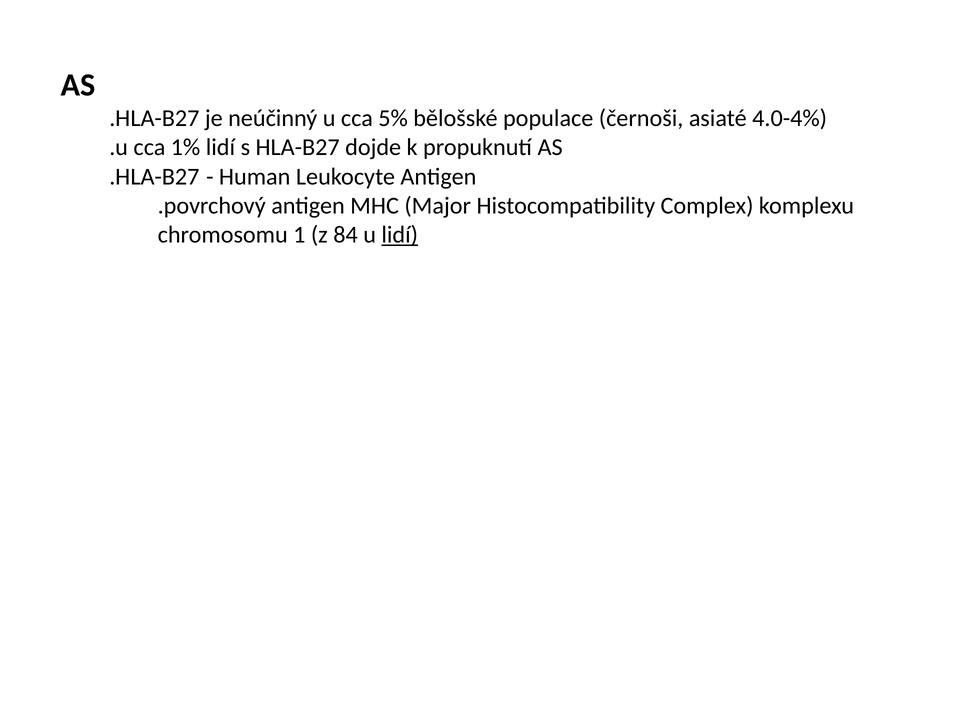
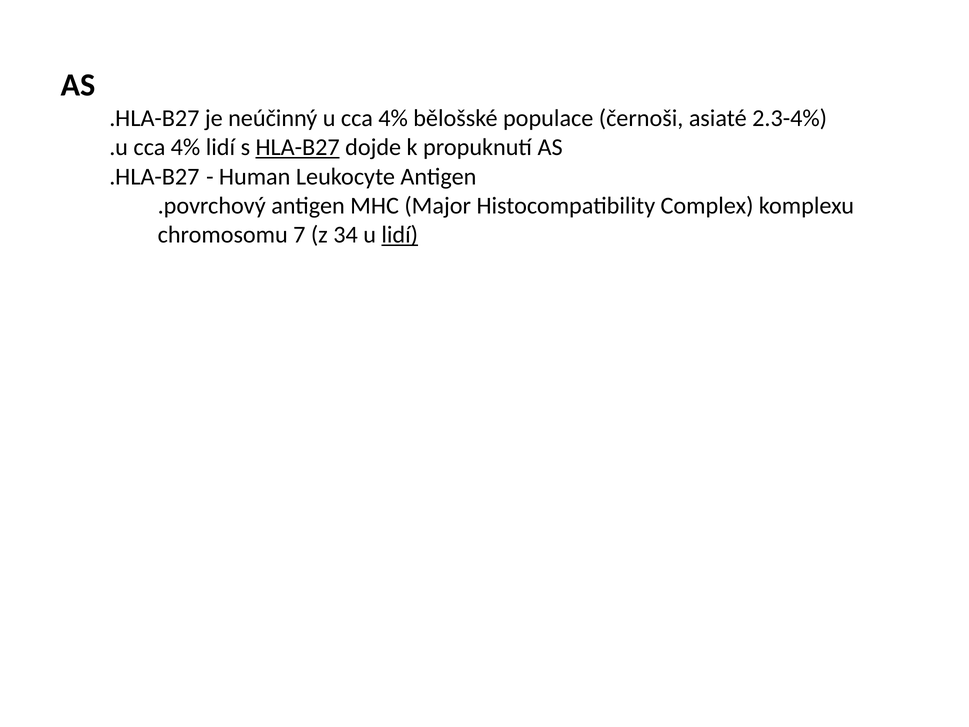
u cca 5%: 5% -> 4% (393, 118)
4.0-4%: 4.0-4% -> 2.3-4% (790, 118)
.u cca 1%: 1% -> 4% (185, 147)
HLA-B27 underline: none -> present (298, 147)
1: 1 -> 7 (299, 235)
84: 84 -> 34 (346, 235)
